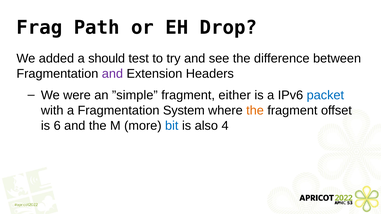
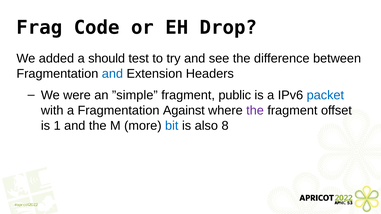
Path: Path -> Code (97, 28)
and colour: purple -> blue (112, 74)
either: either -> public (235, 95)
System: System -> Against (184, 111)
the colour: orange -> purple (255, 111)
6: 6 -> 1 (57, 126)
4: 4 -> 8 (225, 126)
